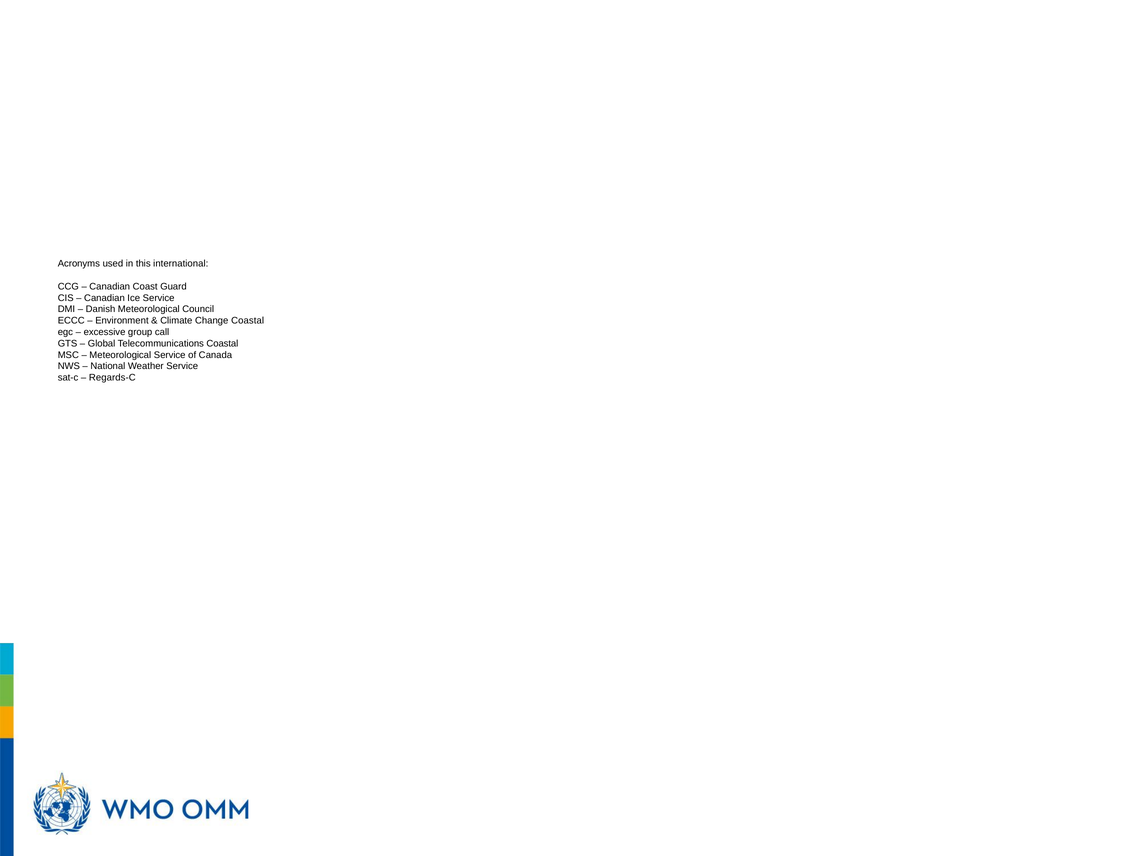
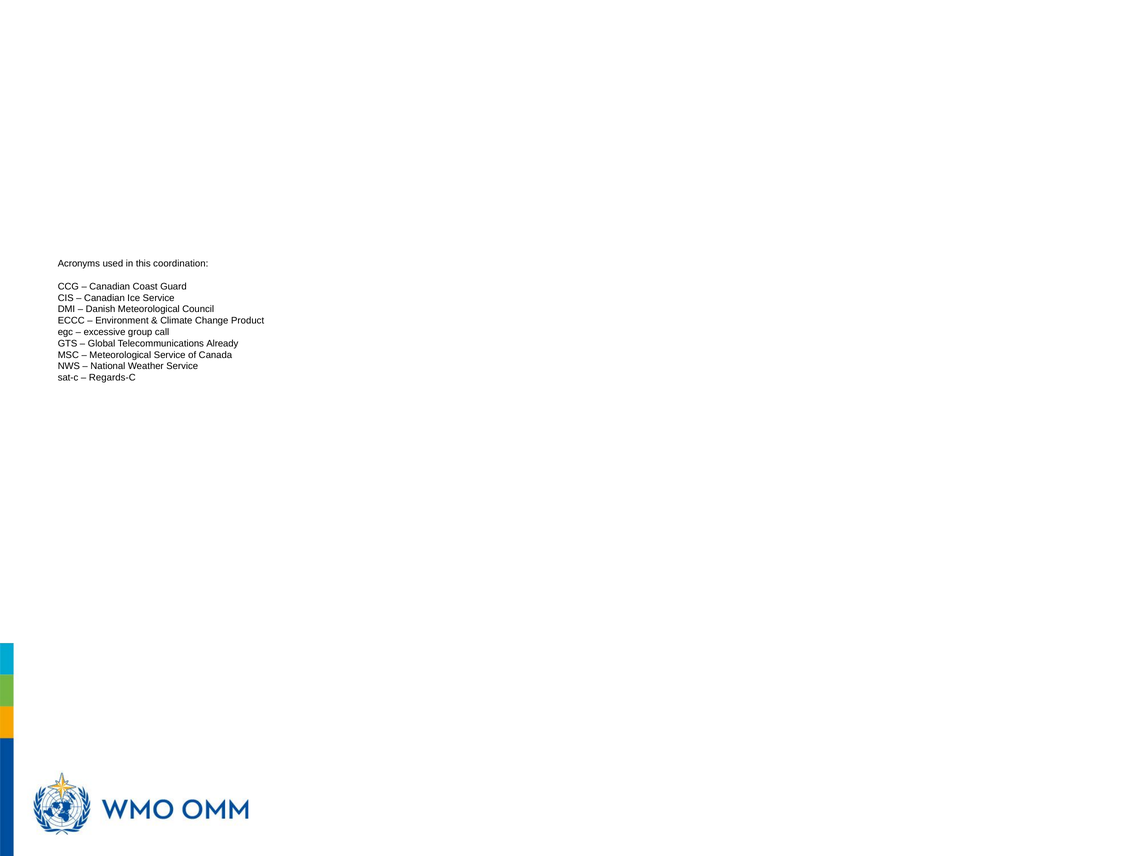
international: international -> coordination (181, 264)
Change Coastal: Coastal -> Product (248, 321)
Telecommunications Coastal: Coastal -> Already (222, 343)
